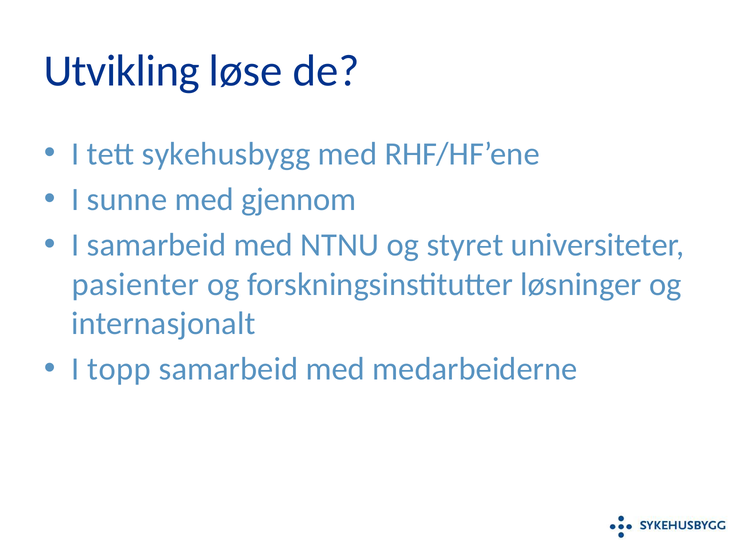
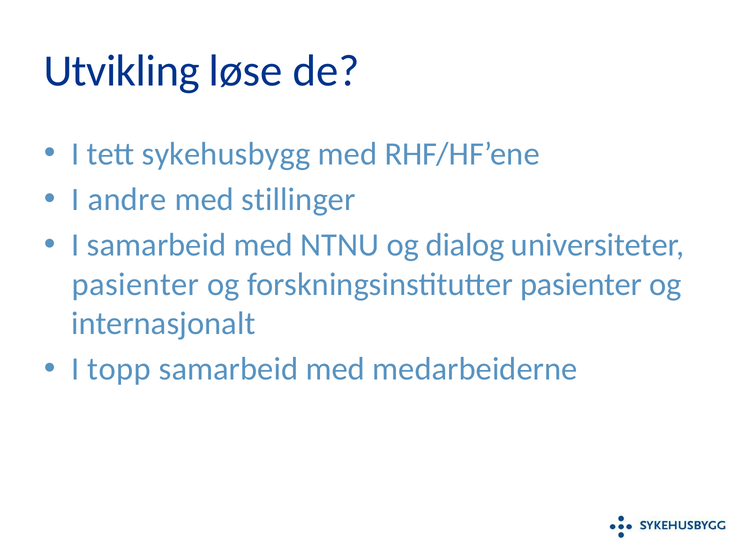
sunne: sunne -> andre (127, 199)
gjennom: gjennom -> stillinger (298, 199)
styret: styret -> dialog (465, 245)
forskningsinstitutter løsninger: løsninger -> pasienter (581, 284)
